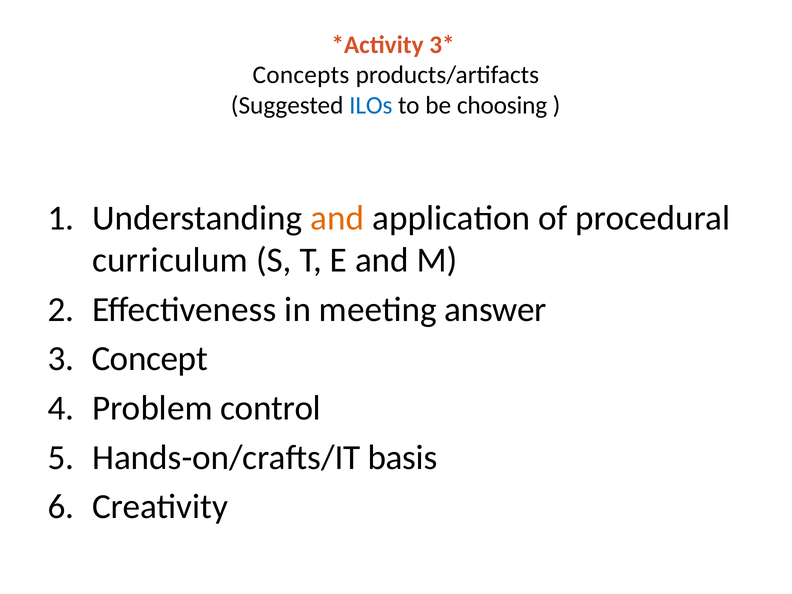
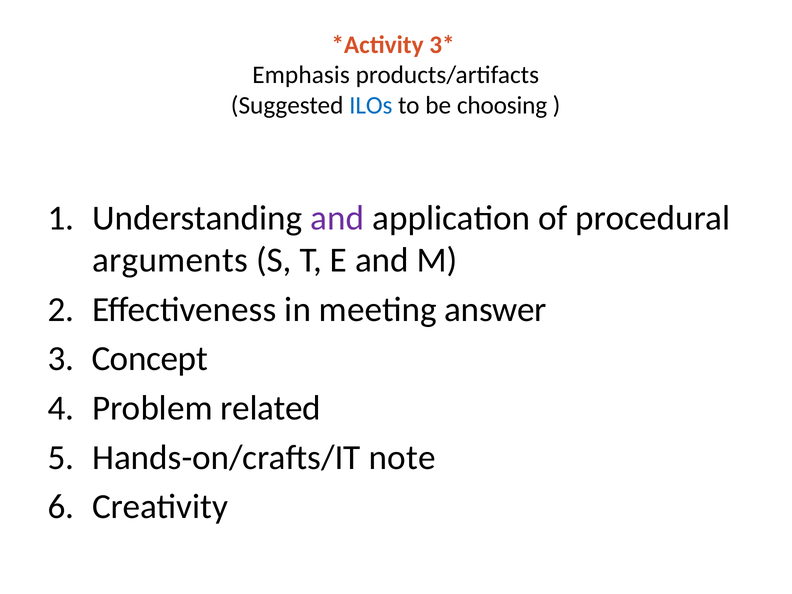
Concepts: Concepts -> Emphasis (301, 75)
and colour: orange -> purple (337, 218)
curriculum: curriculum -> arguments (170, 260)
control: control -> related (271, 408)
basis: basis -> note (402, 458)
